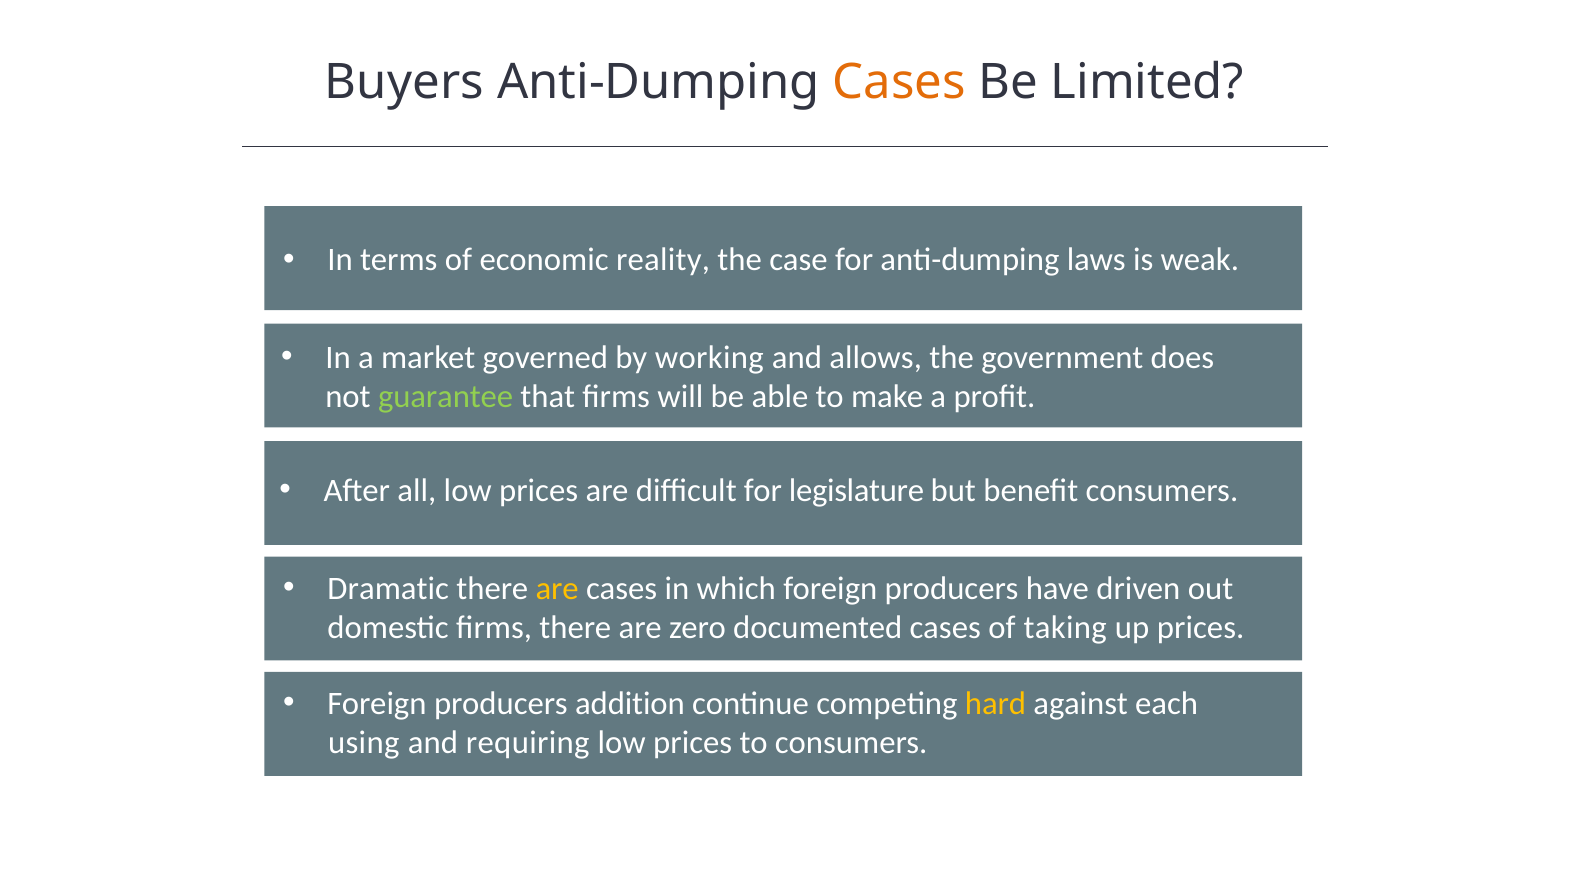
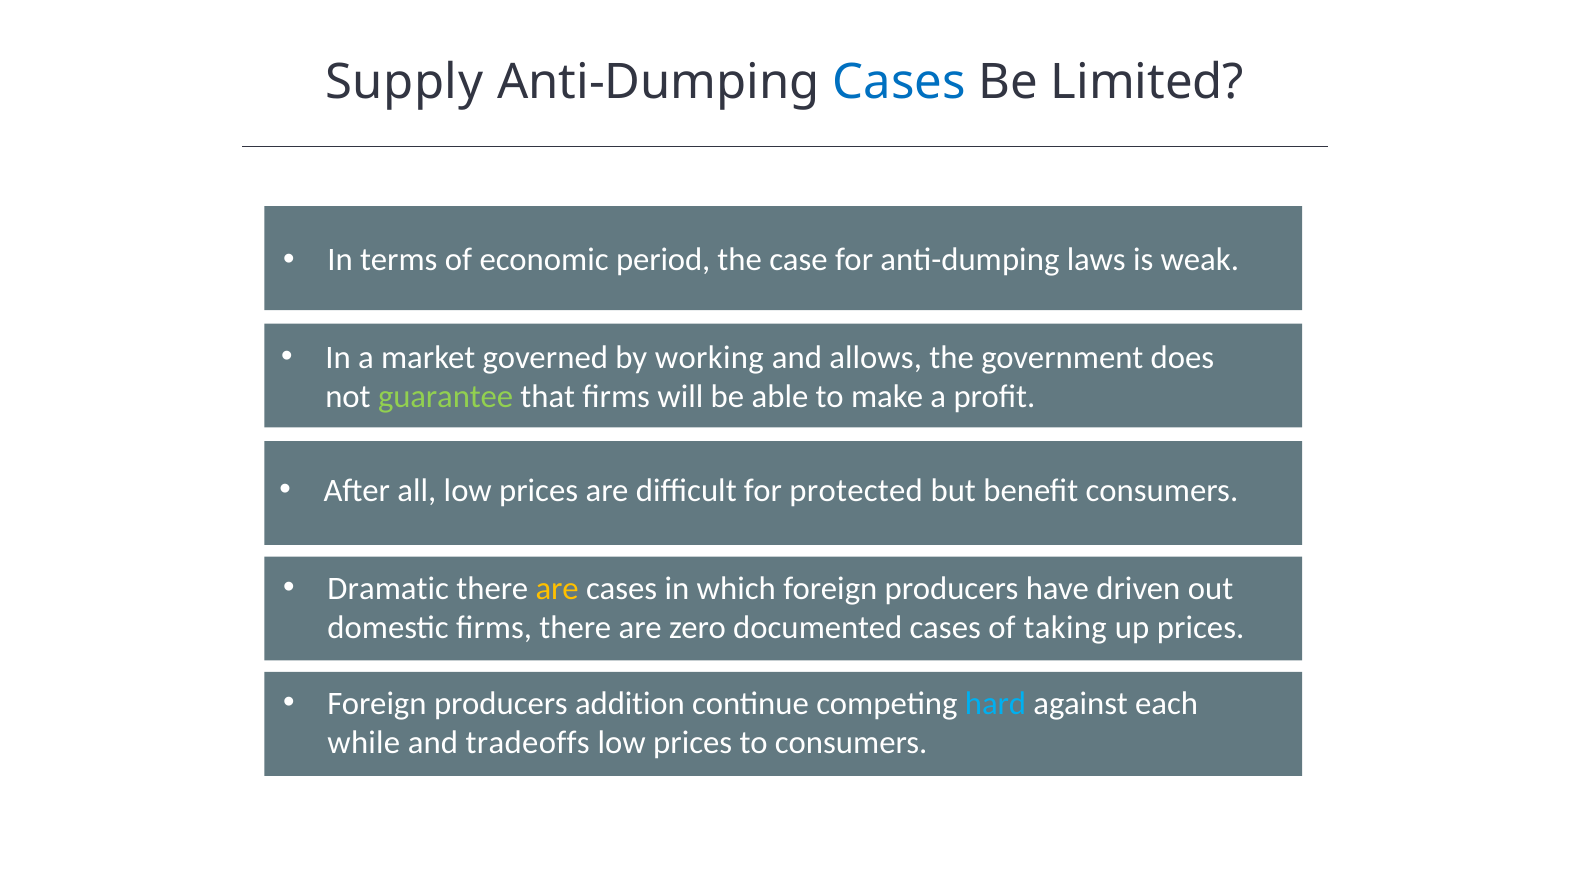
Buyers: Buyers -> Supply (404, 82)
Cases colour: orange -> blue (899, 82)
reality: reality -> period (663, 260)
legislature: legislature -> protected (856, 491)
hard colour: yellow -> light blue (996, 704)
using: using -> while (364, 743)
requiring: requiring -> tradeoffs (528, 743)
